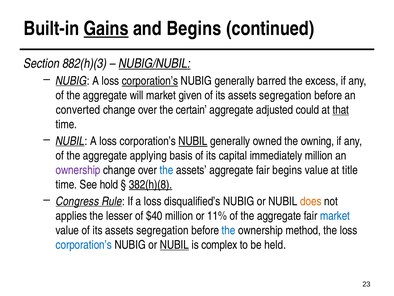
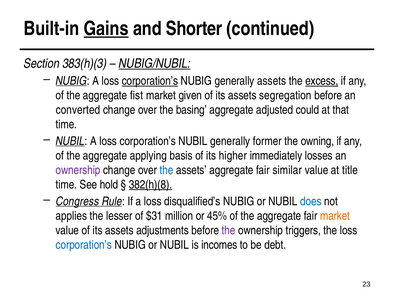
and Begins: Begins -> Shorter (194, 29)
882(h)(3: 882(h)(3 -> 383(h)(3 (85, 63)
generally barred: barred -> assets (272, 81)
excess underline: none -> present (322, 81)
will: will -> fist (137, 95)
certain: certain -> basing (191, 110)
that underline: present -> none (341, 110)
NUBIL underline: present -> none (193, 141)
owned: owned -> former (267, 141)
capital: capital -> higher (233, 155)
immediately million: million -> losses (319, 155)
fair begins: begins -> similar (287, 170)
does colour: orange -> blue (311, 201)
$40: $40 -> $31 (154, 216)
11%: 11% -> 45% (217, 216)
market colour: blue -> orange (335, 216)
segregation: segregation -> adjustments (162, 230)
the colour: blue -> purple (229, 230)
method: method -> triggers (303, 230)
NUBIL underline: present -> none (174, 244)
complex: complex -> incomes (219, 244)
held: held -> debt (275, 244)
